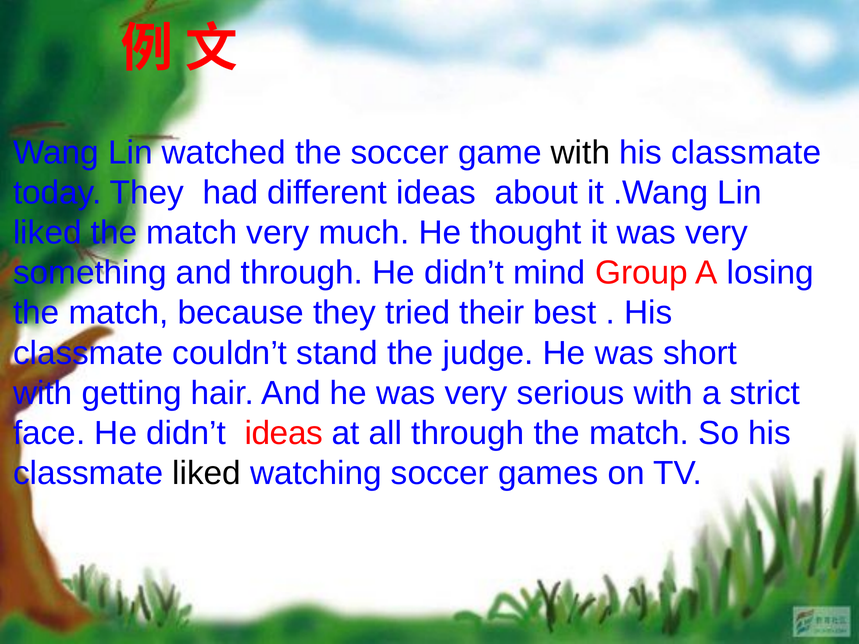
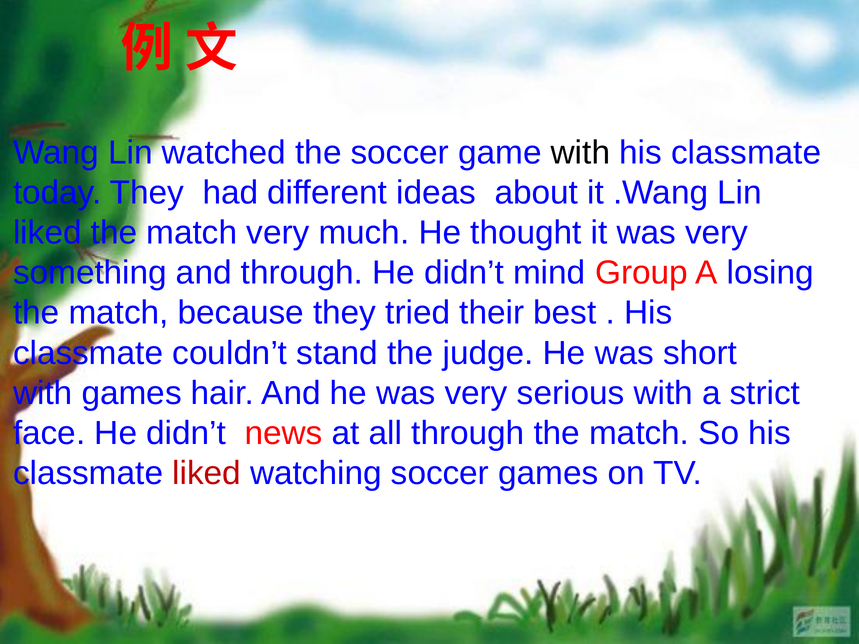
with getting: getting -> games (132, 393)
didn’t ideas: ideas -> news (284, 433)
liked colour: black -> red (207, 473)
